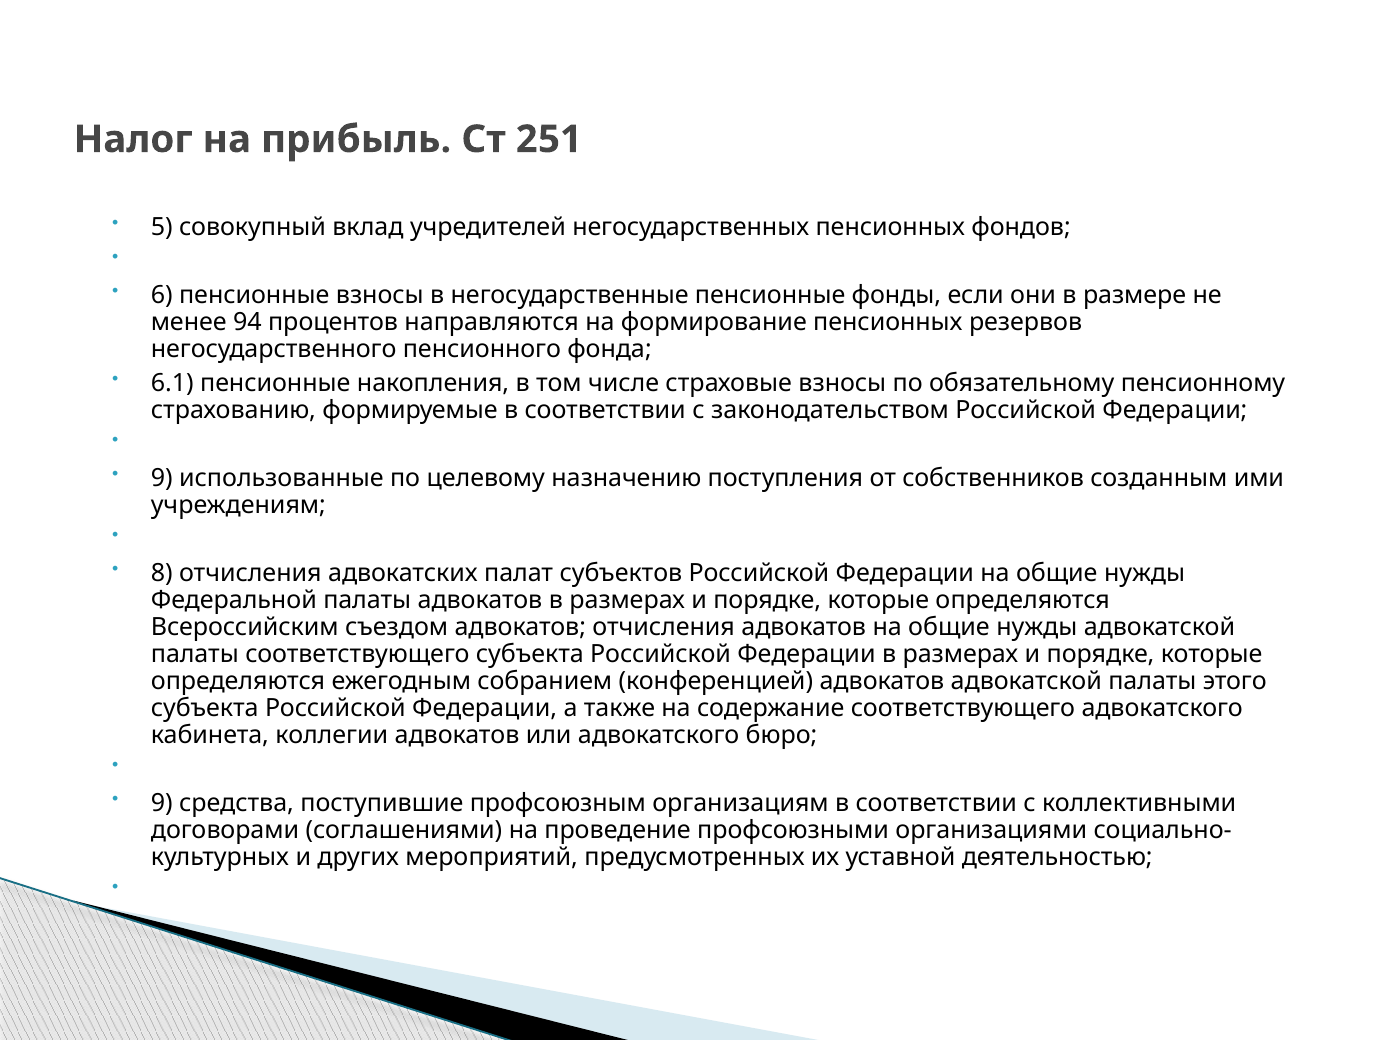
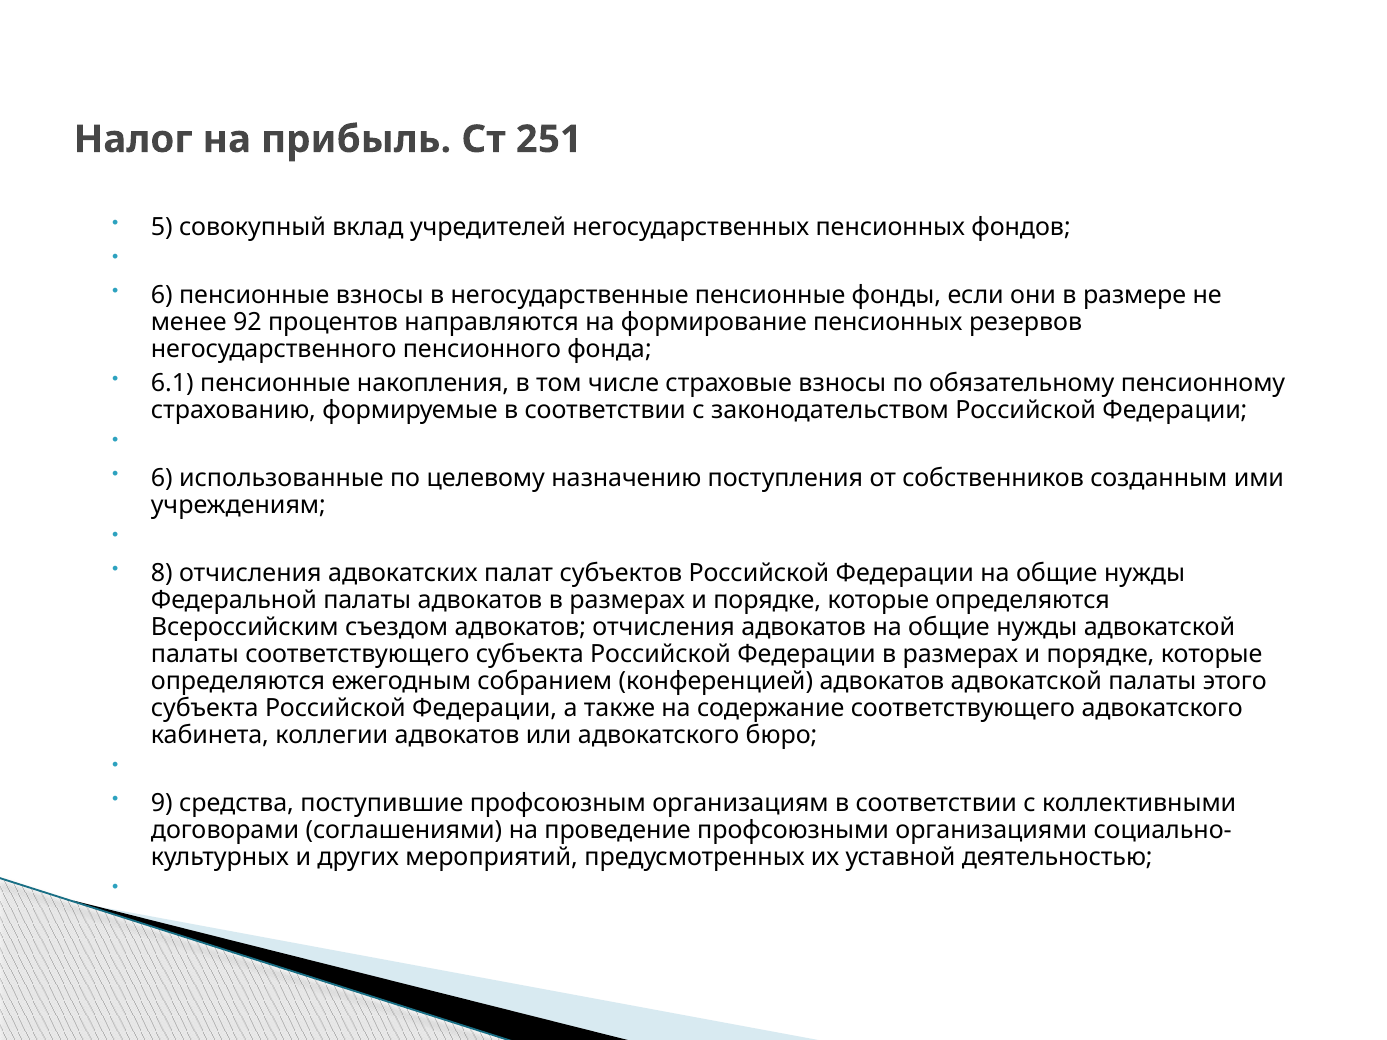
94: 94 -> 92 (247, 322)
9: 9 -> 6 (162, 478)
